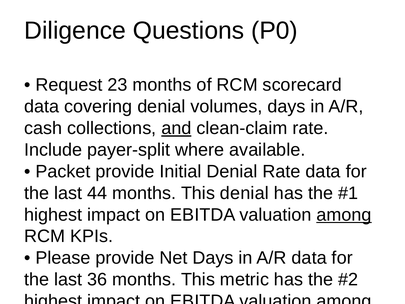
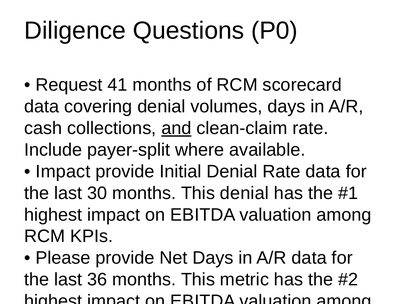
23: 23 -> 41 (118, 85)
Packet: Packet -> Impact (63, 171)
44: 44 -> 30 (97, 193)
among underline: present -> none (344, 215)
